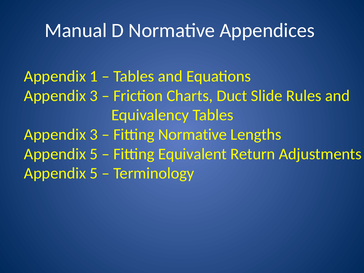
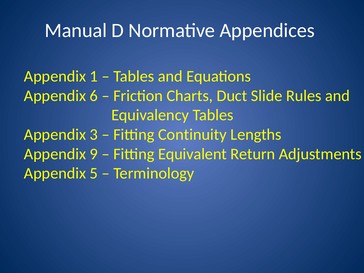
3: 3 -> 6 (94, 96)
Fitting Normative: Normative -> Continuity (192, 135)
5: 5 -> 9 (94, 154)
